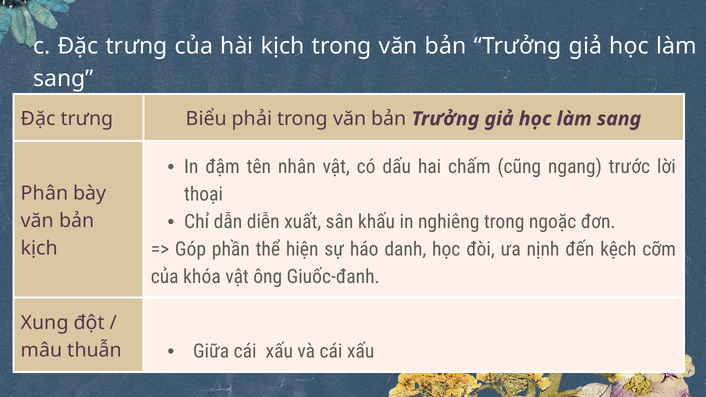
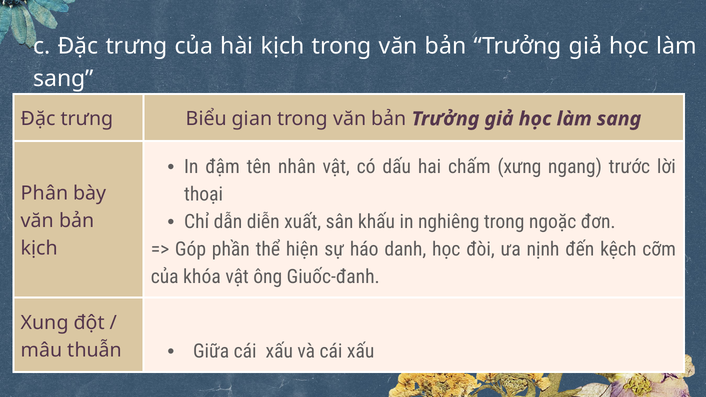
phải: phải -> gian (252, 119)
cũng: cũng -> xưng (519, 167)
